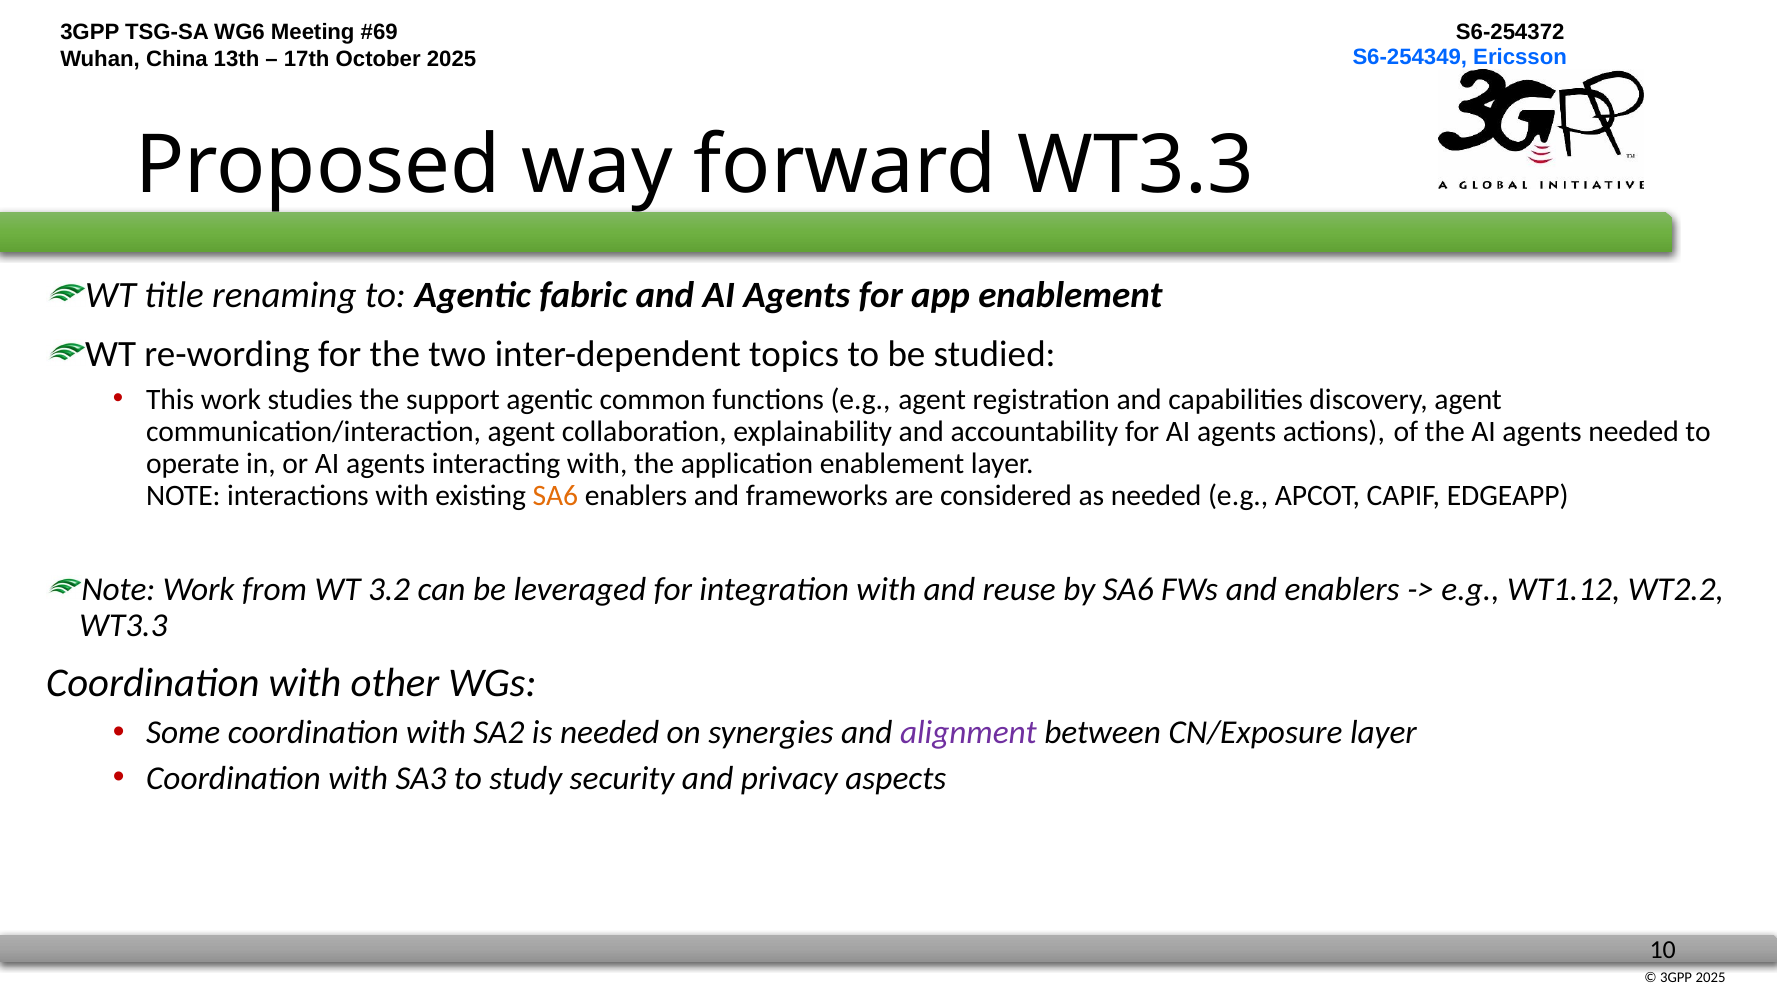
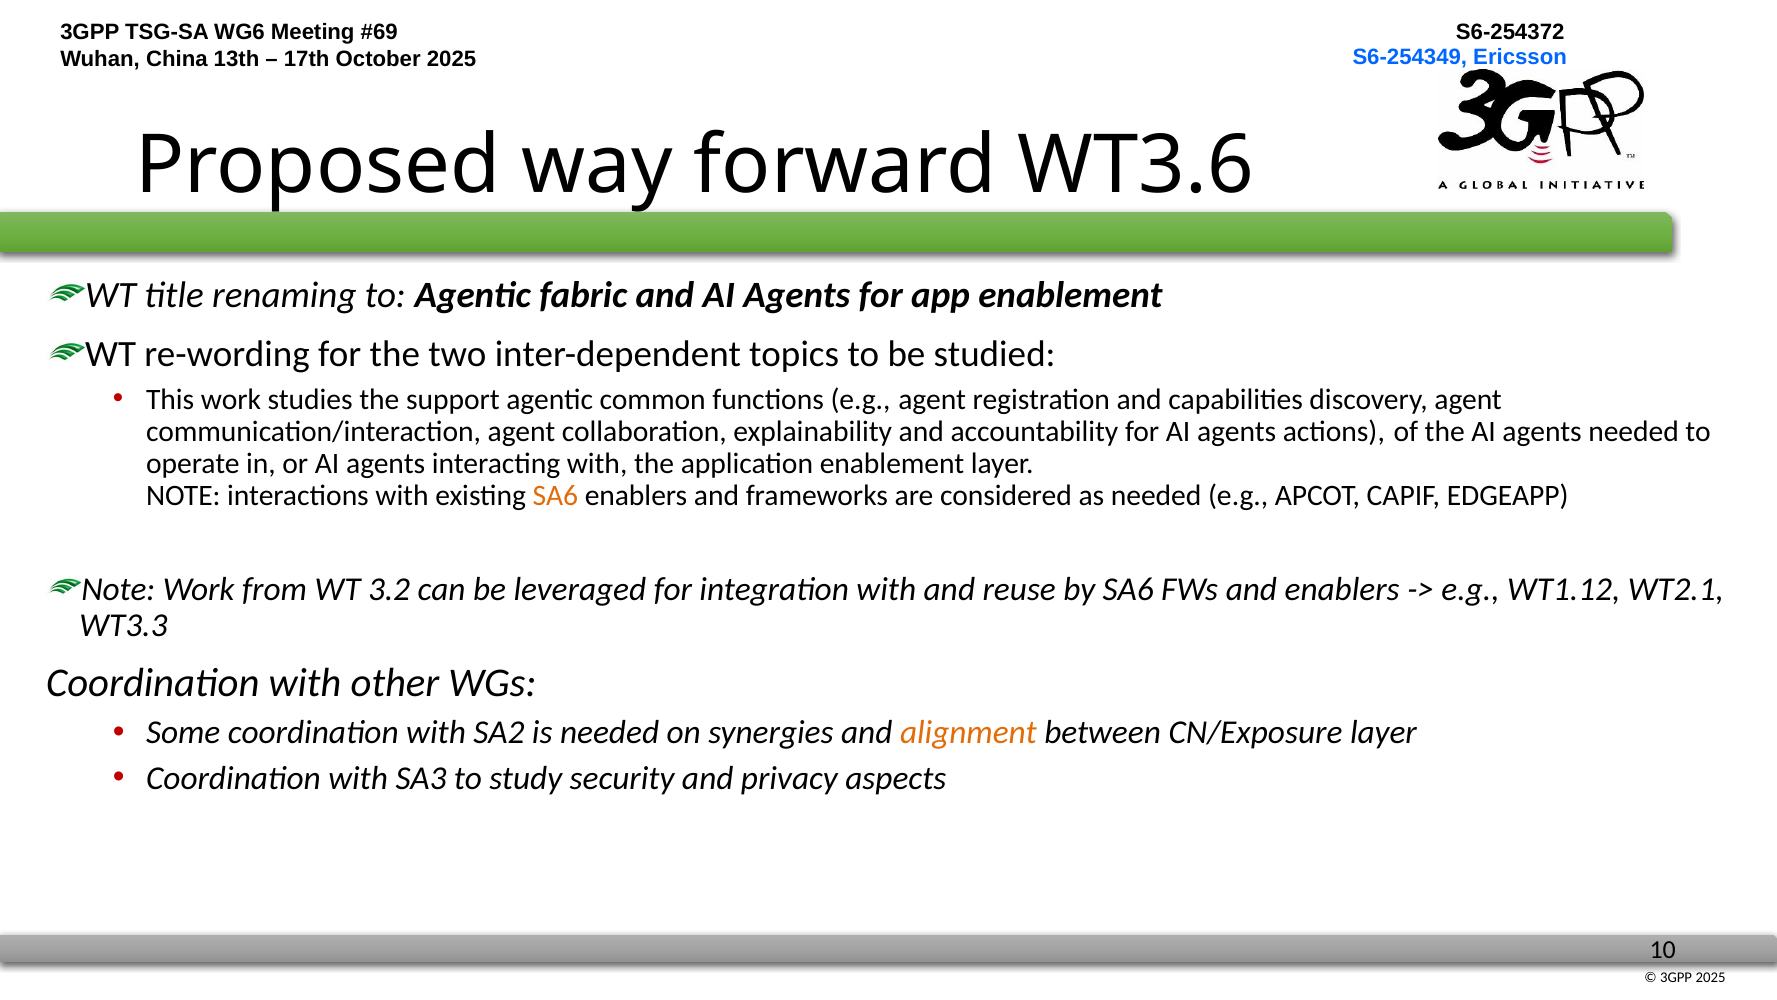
forward WT3.3: WT3.3 -> WT3.6 (1136, 165)
WT2.2: WT2.2 -> WT2.1 (1676, 589)
alignment colour: purple -> orange (968, 733)
